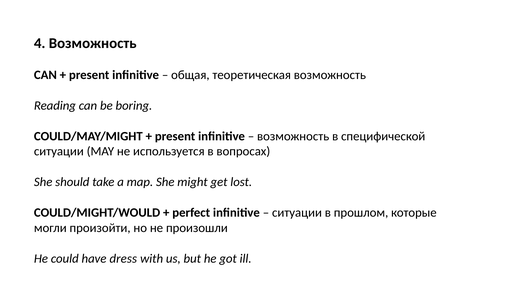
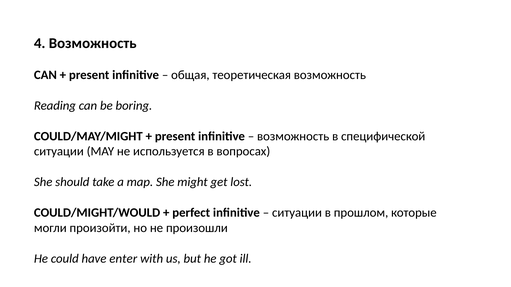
dress: dress -> enter (123, 259)
